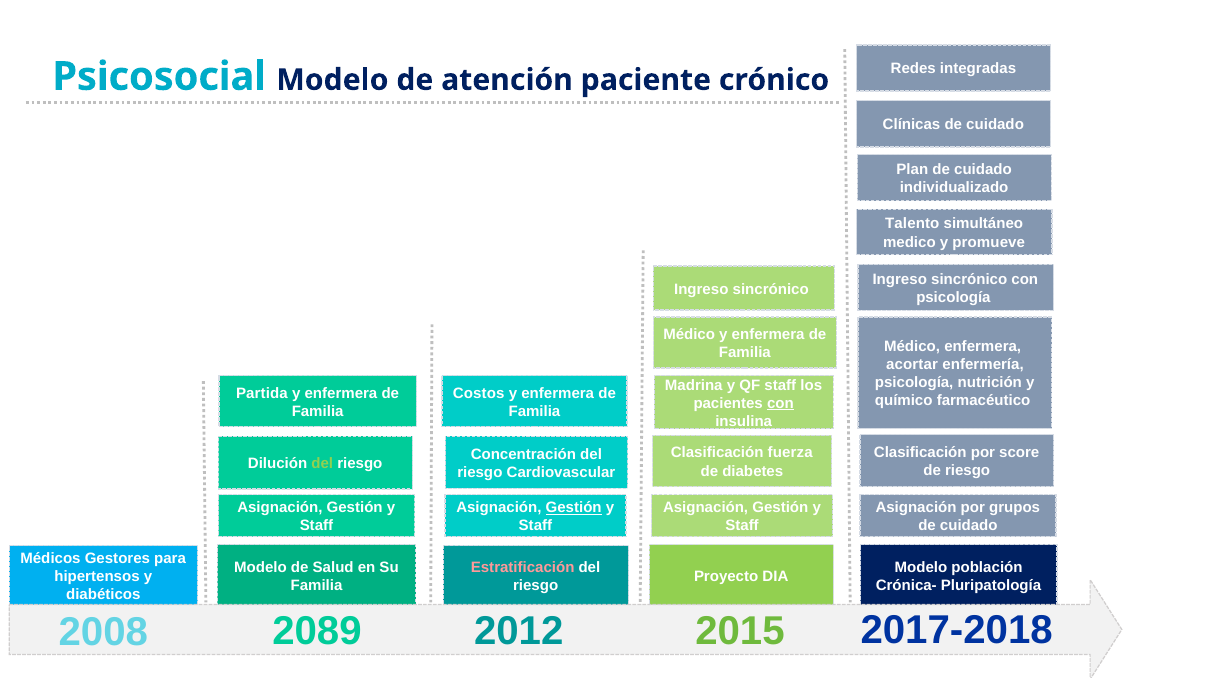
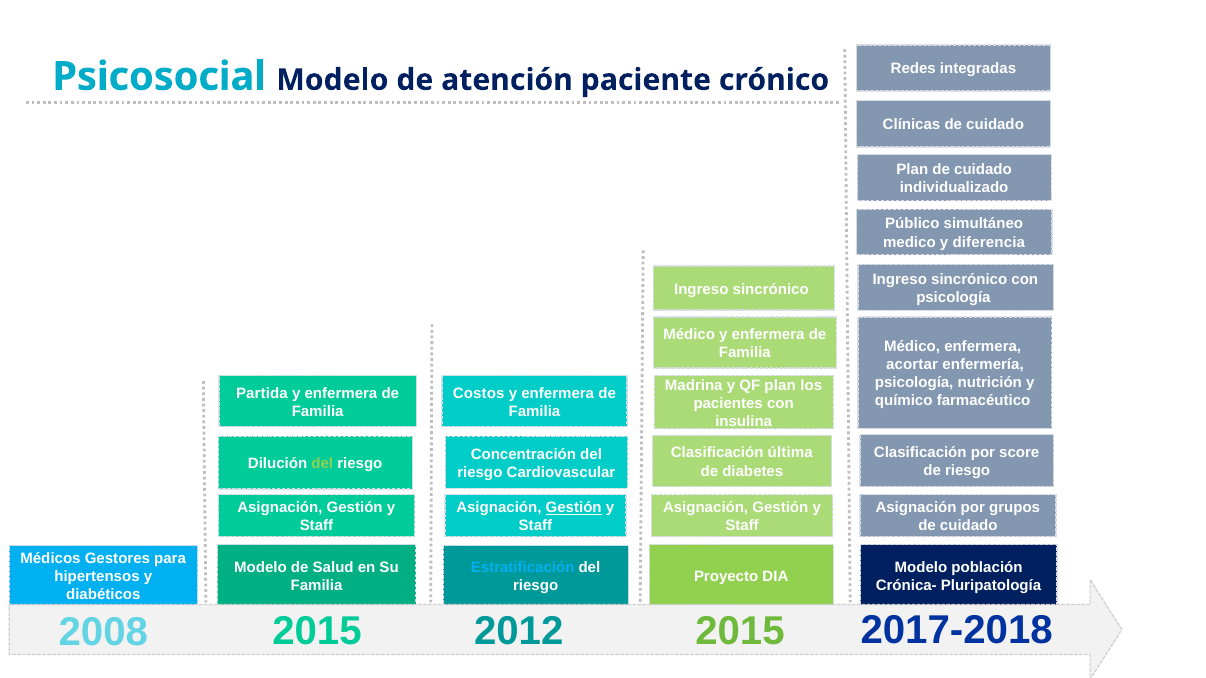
Talento: Talento -> Público (912, 224)
promueve: promueve -> diferencia (989, 242)
QF staff: staff -> plan (780, 385)
con underline: present -> none (780, 403)
fuerza: fuerza -> última (790, 453)
Estratificación colour: pink -> light blue (523, 568)
2008 2089: 2089 -> 2015 (317, 632)
